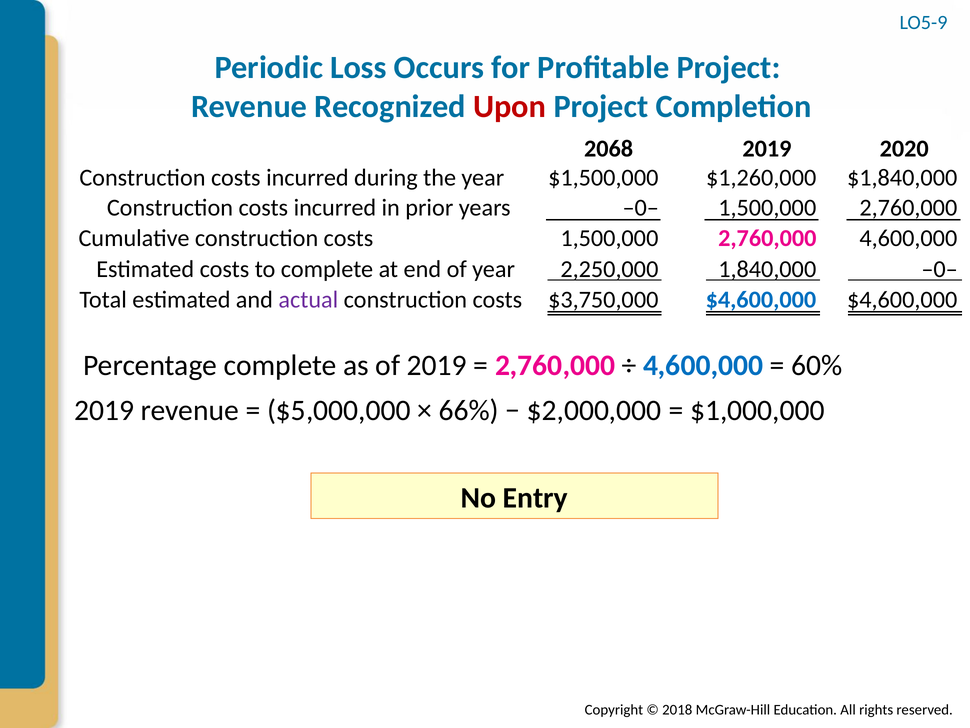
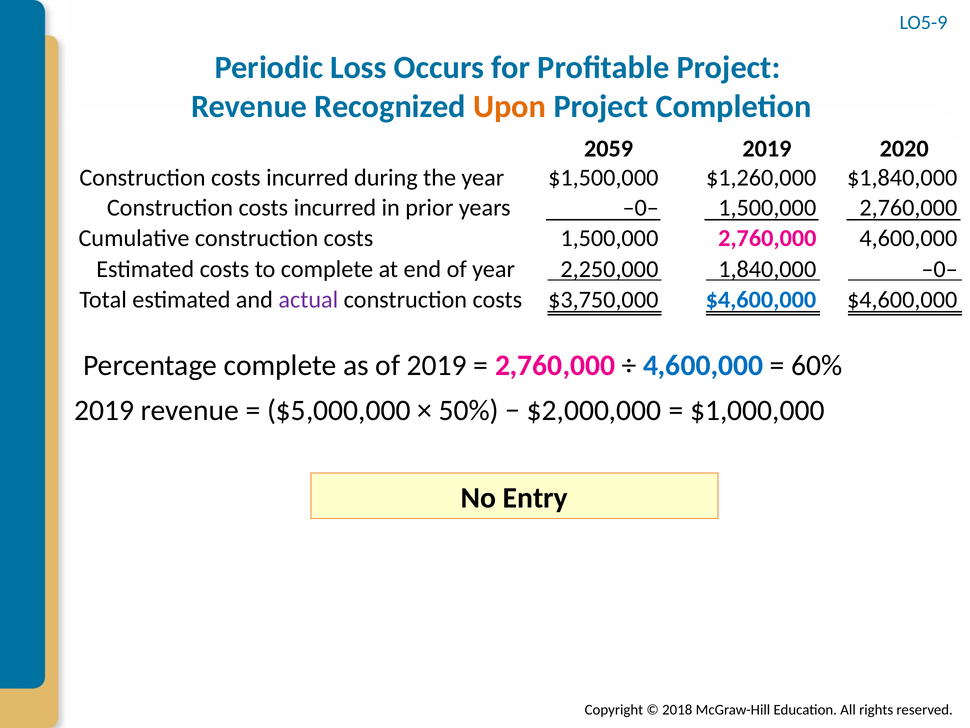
Upon colour: red -> orange (510, 107)
2068: 2068 -> 2059 (609, 149)
66%: 66% -> 50% (469, 410)
